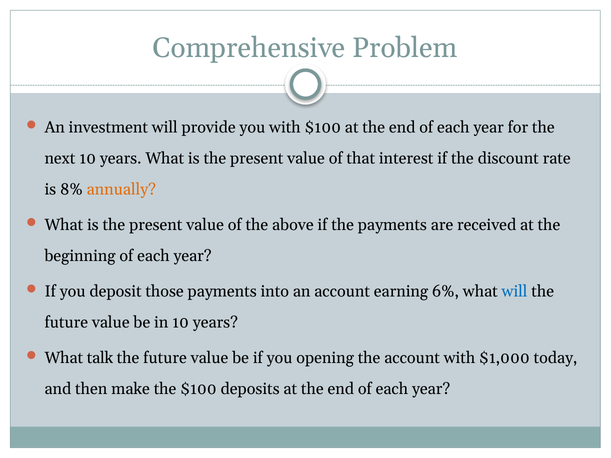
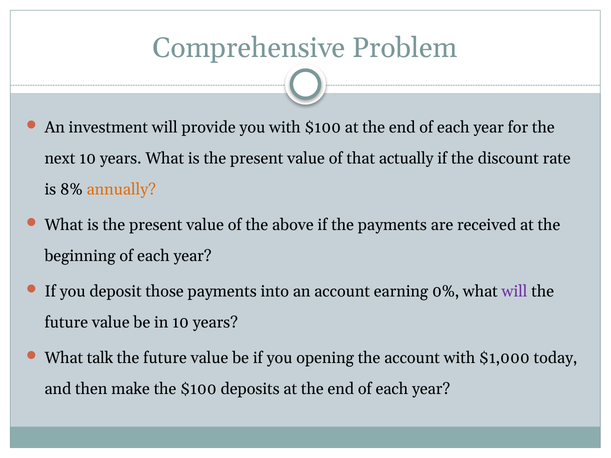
interest: interest -> actually (406, 158)
6%: 6% -> 0% (446, 292)
will colour: blue -> purple (515, 292)
